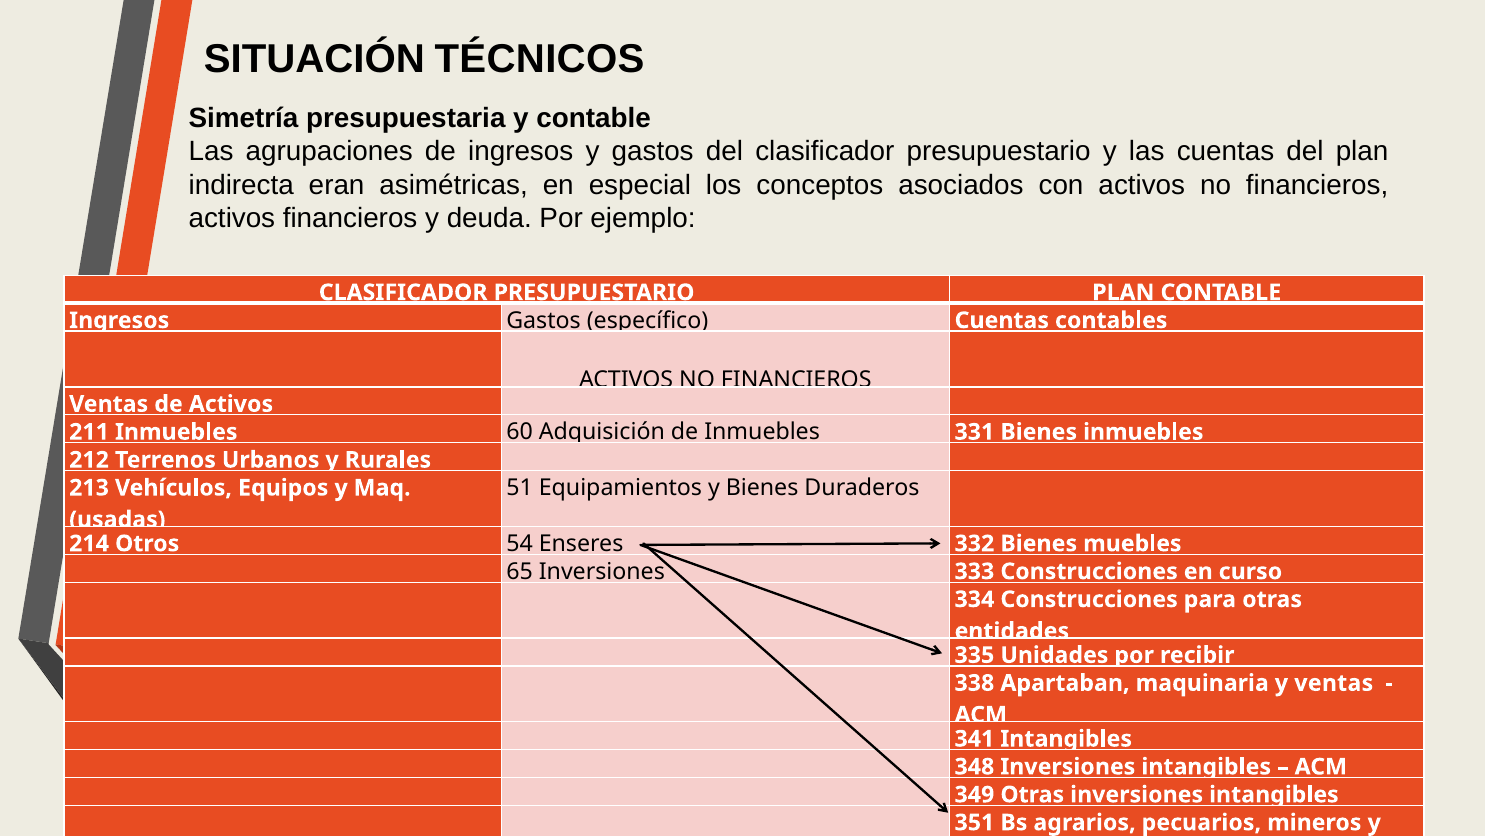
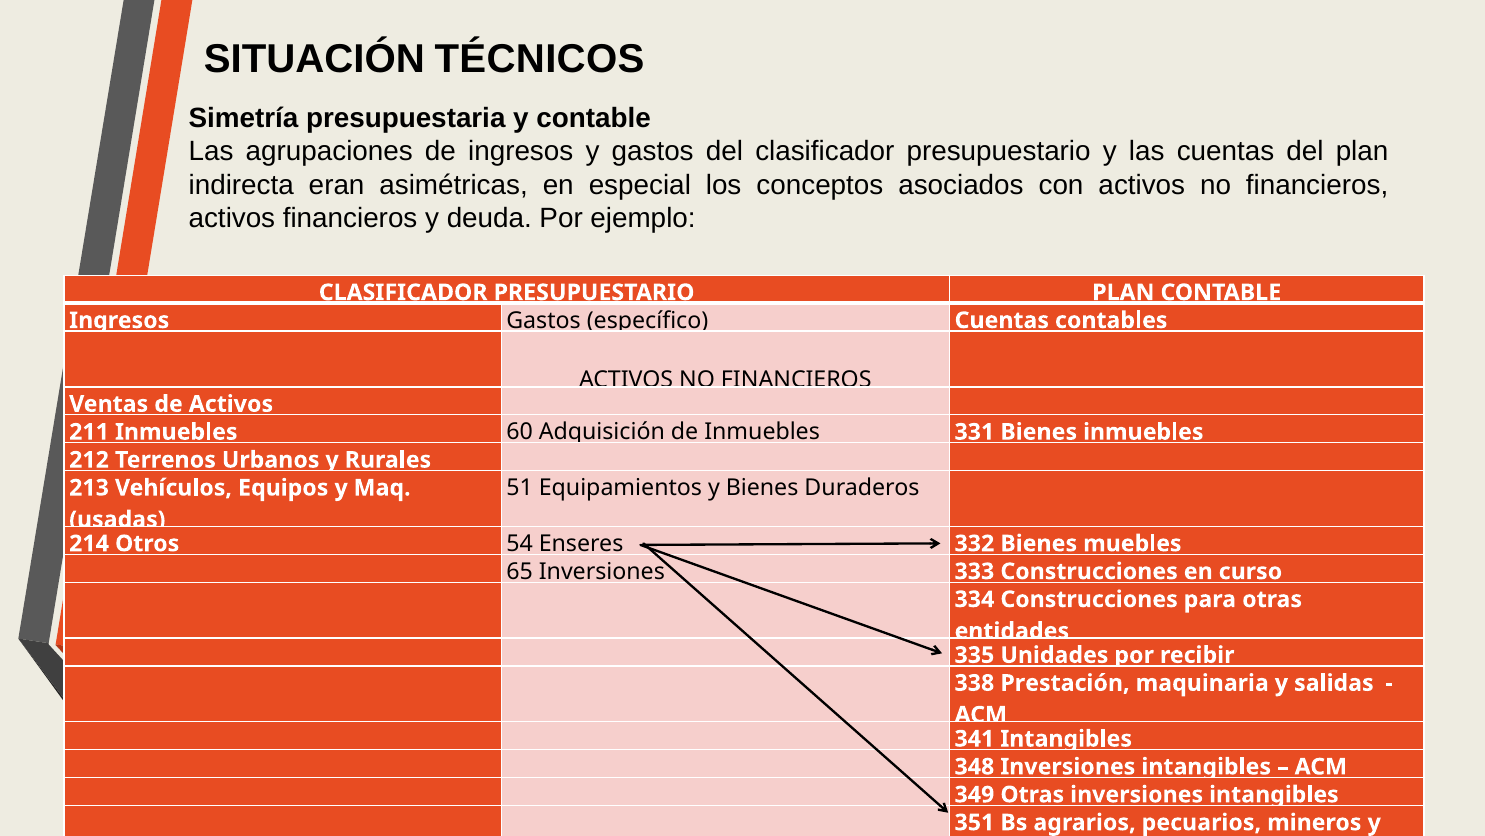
Apartaban: Apartaban -> Prestación (1065, 683)
y ventas: ventas -> salidas (1334, 683)
